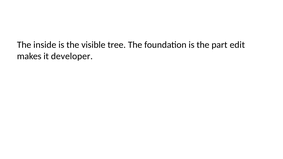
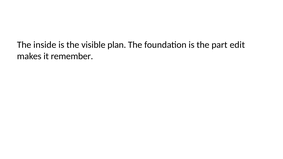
tree: tree -> plan (117, 45)
developer: developer -> remember (72, 56)
